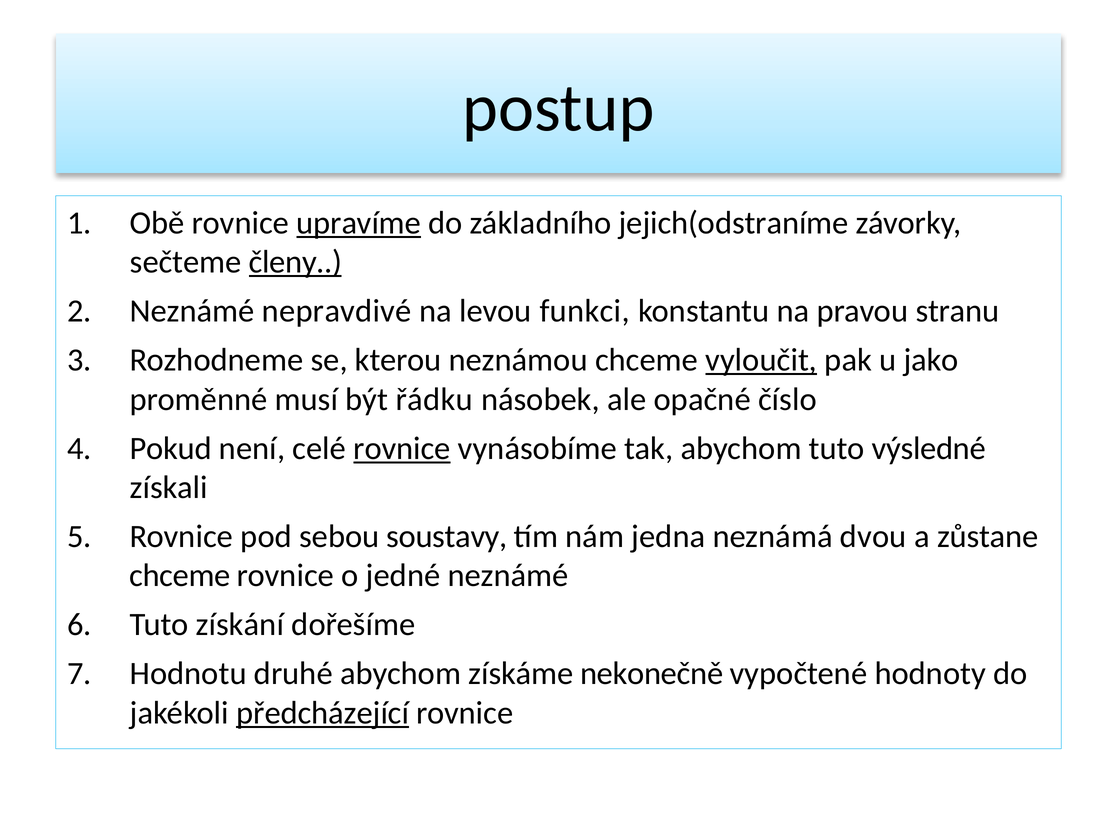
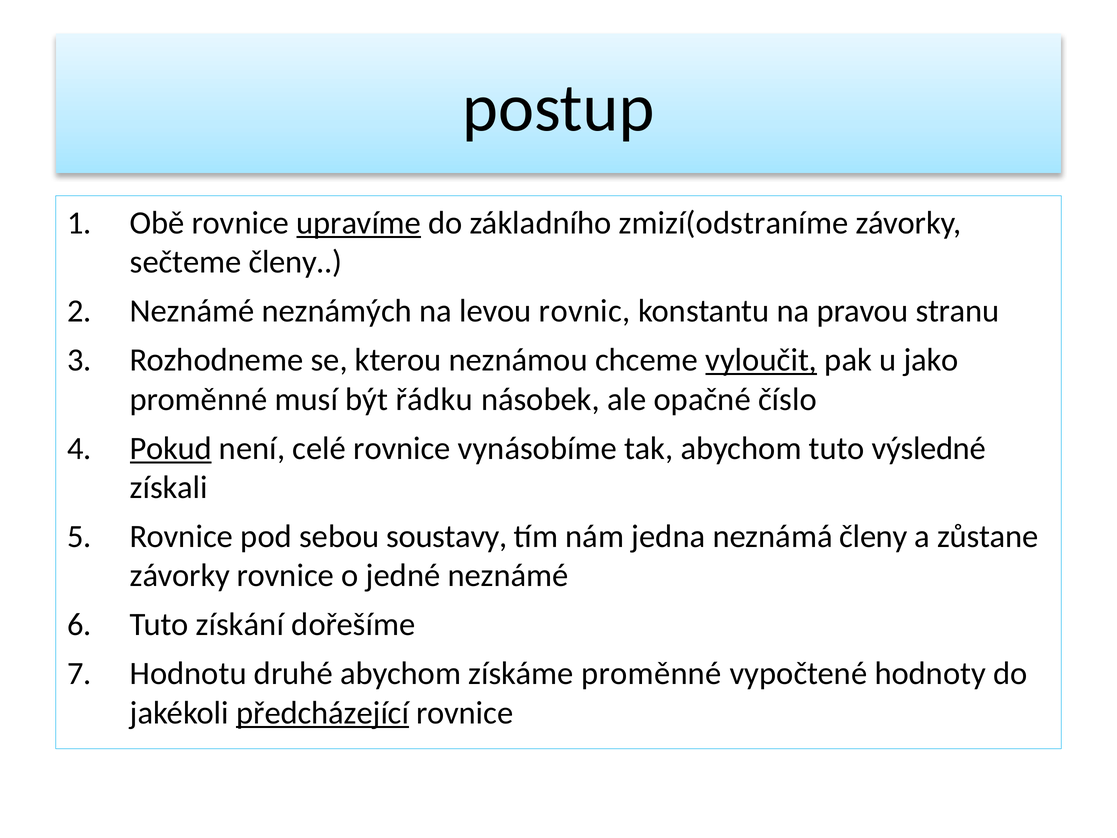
jejich(odstraníme: jejich(odstraníme -> zmizí(odstraníme (734, 223)
členy underline: present -> none (295, 262)
nepravdivé: nepravdivé -> neznámých (337, 311)
funkci: funkci -> rovnic (585, 311)
Pokud underline: none -> present (171, 448)
rovnice underline: present -> none (402, 448)
neznámá dvou: dvou -> členy (873, 536)
chceme: chceme -> závorky (180, 575)
získáme nekonečně: nekonečně -> proměnné (651, 673)
